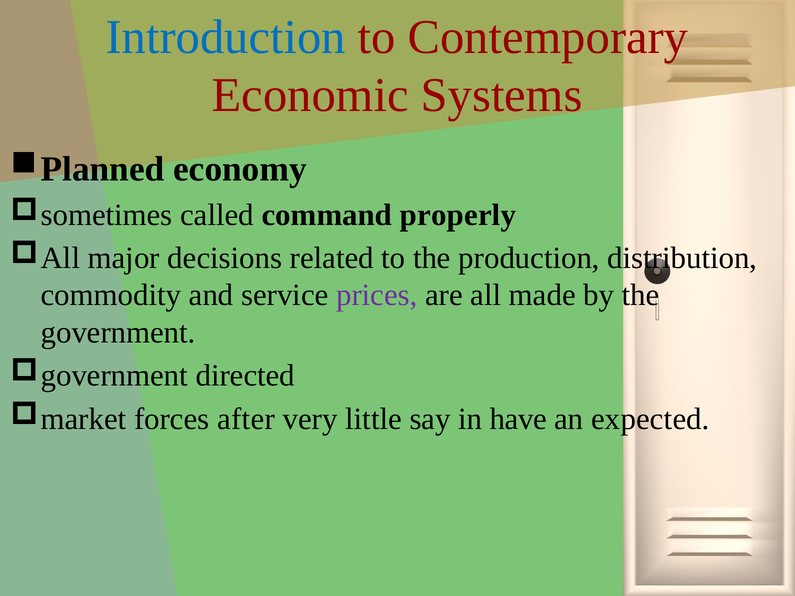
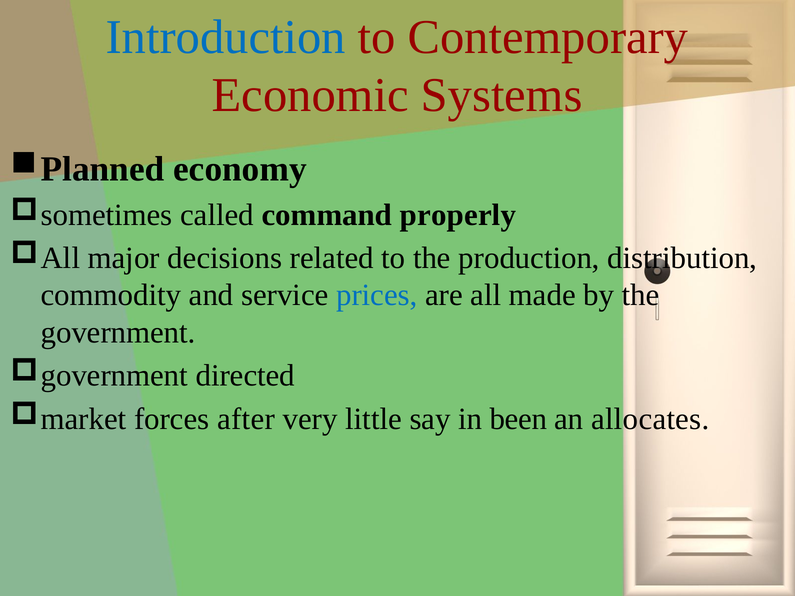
prices colour: purple -> blue (377, 295)
have: have -> been (518, 419)
expected: expected -> allocates (650, 419)
